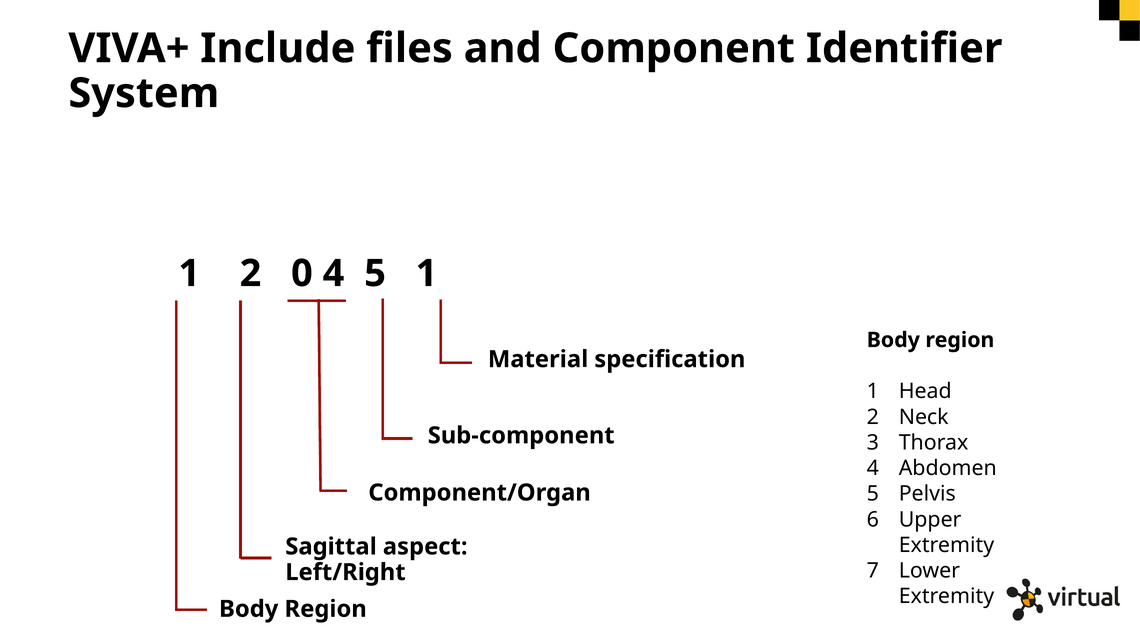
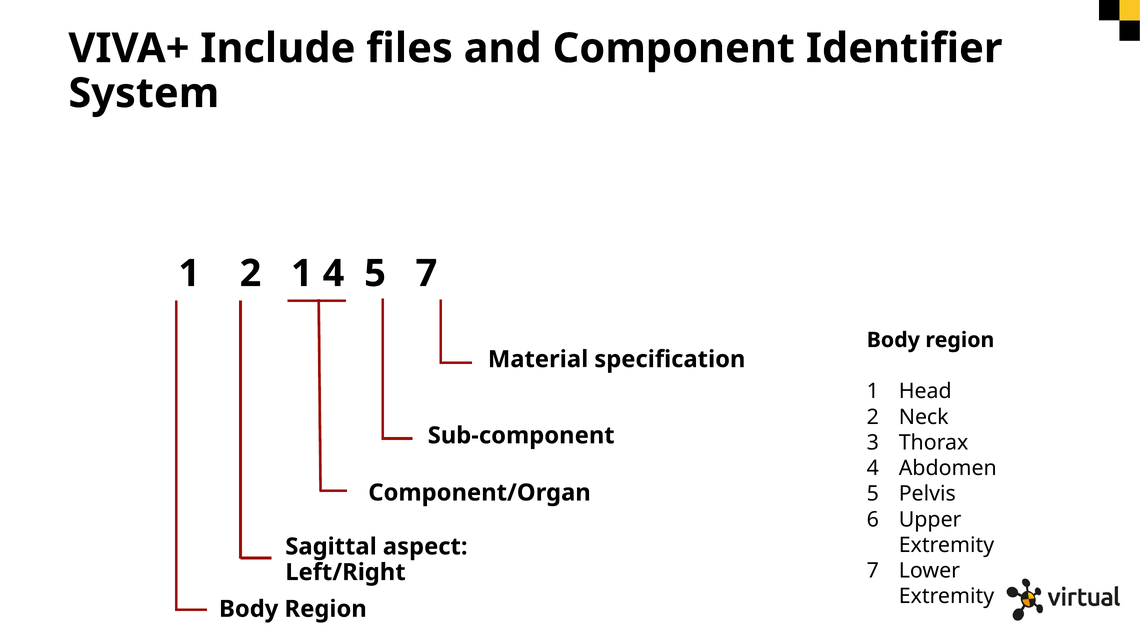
2 0: 0 -> 1 (302, 274)
5 1: 1 -> 7 (426, 274)
